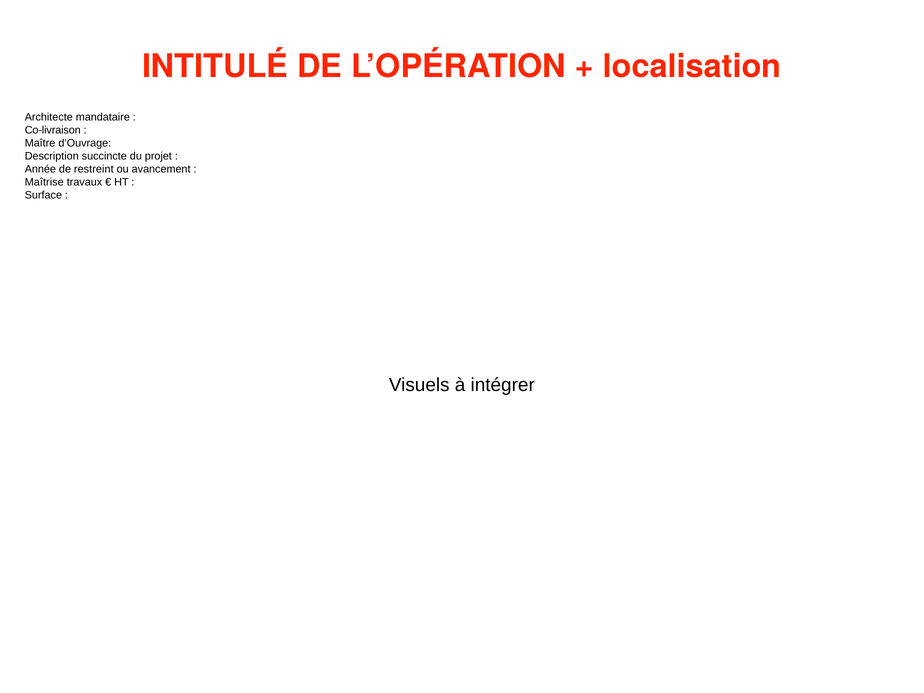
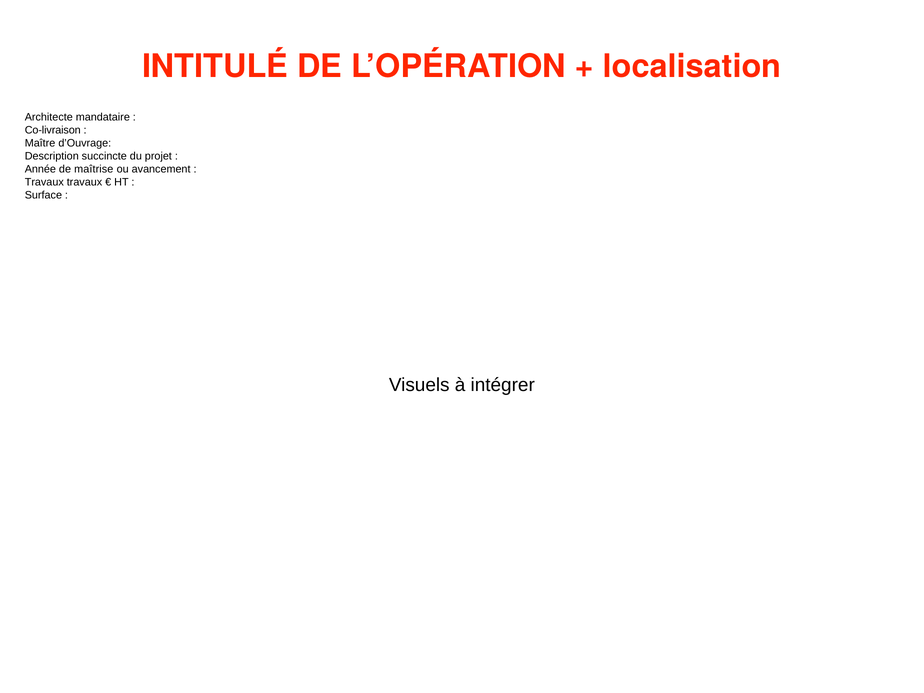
restreint: restreint -> maîtrise (94, 169)
Maîtrise: Maîtrise -> Travaux (44, 182)
